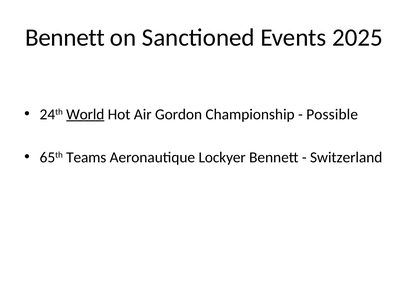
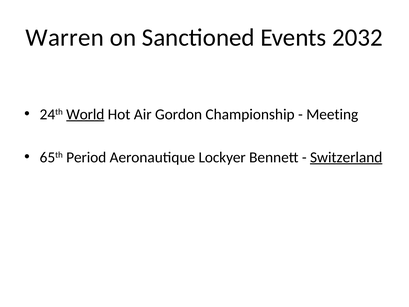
Bennett: Bennett -> Warren (65, 38)
2025: 2025 -> 2032 (357, 38)
Possible: Possible -> Meeting (332, 114)
Teams: Teams -> Period (86, 157)
Switzerland underline: none -> present (346, 157)
